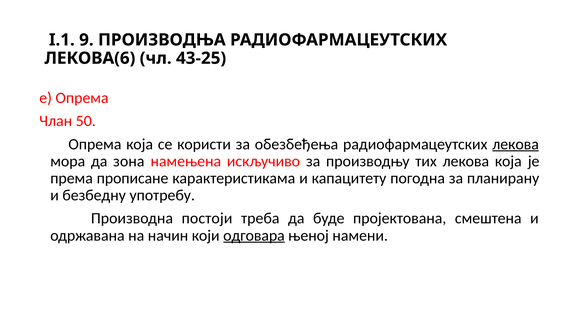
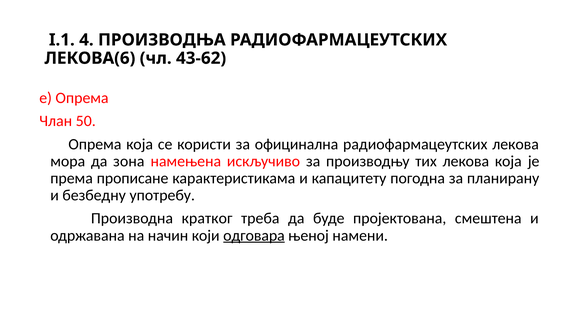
9: 9 -> 4 (86, 40)
43-25: 43-25 -> 43-62 (201, 58)
обезбеђења: обезбеђења -> официнална (297, 144)
лекова underline: present -> none (516, 144)
постоји: постоји -> кратког (207, 219)
